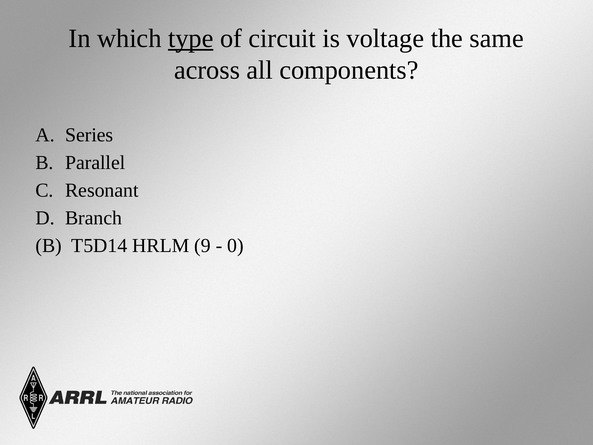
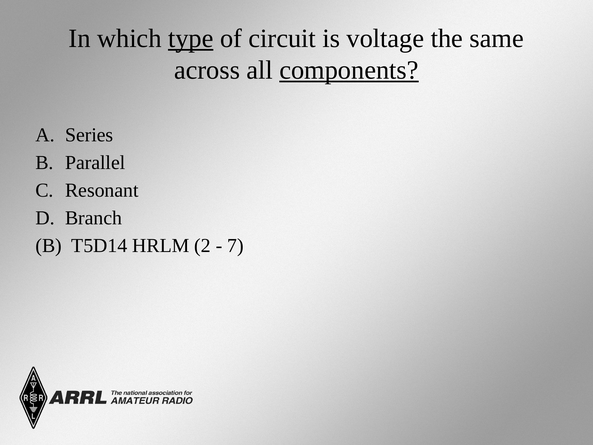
components underline: none -> present (349, 70)
9: 9 -> 2 (202, 245)
0: 0 -> 7 (235, 245)
